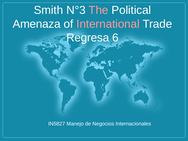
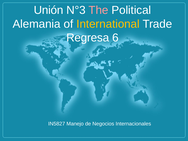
Smith: Smith -> Unión (48, 10)
Amenaza: Amenaza -> Alemania (37, 24)
International colour: pink -> yellow (108, 24)
